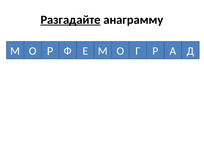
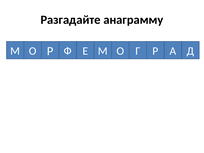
Разгадайте underline: present -> none (71, 20)
